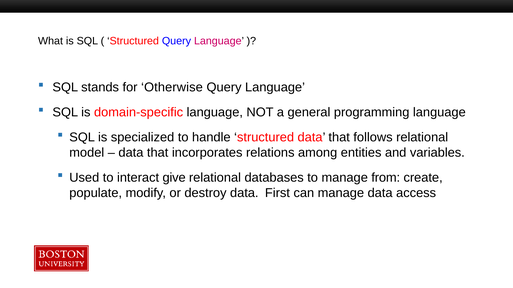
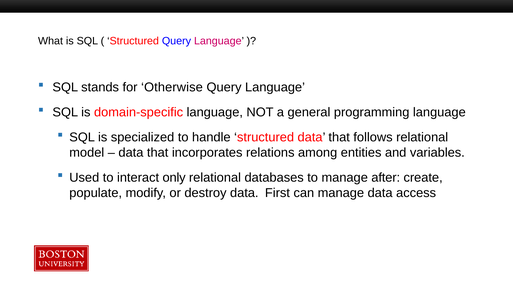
give: give -> only (174, 178)
from: from -> after (386, 178)
